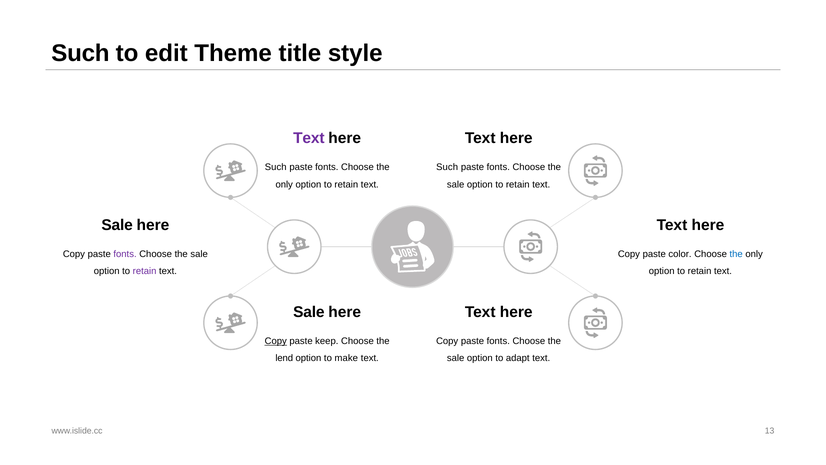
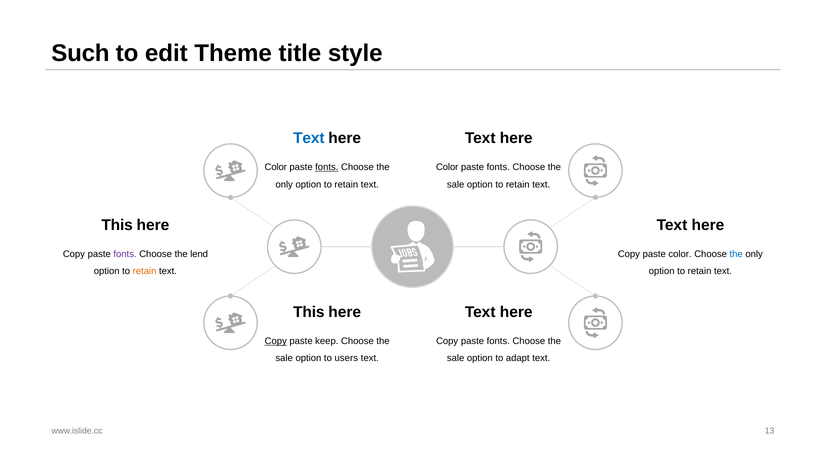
Text colour: purple -> blue (309, 138)
Such: Such -> Color (276, 167)
fonts underline: none -> present (327, 167)
Such: Such -> Color (447, 167)
Sale: Sale -> This (117, 225)
sale: sale -> lend (199, 254)
retain colour: purple -> orange (145, 271)
Sale: Sale -> This (309, 312)
lend: lend -> sale (284, 358)
make: make -> users (346, 358)
